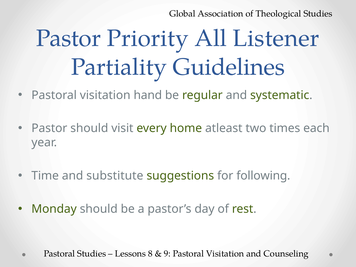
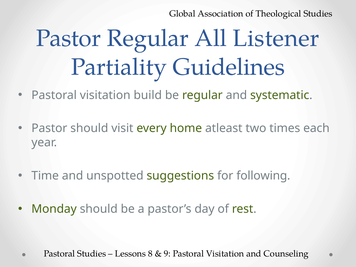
Pastor Priority: Priority -> Regular (148, 38)
hand: hand -> build (148, 95)
substitute: substitute -> unspotted (115, 176)
